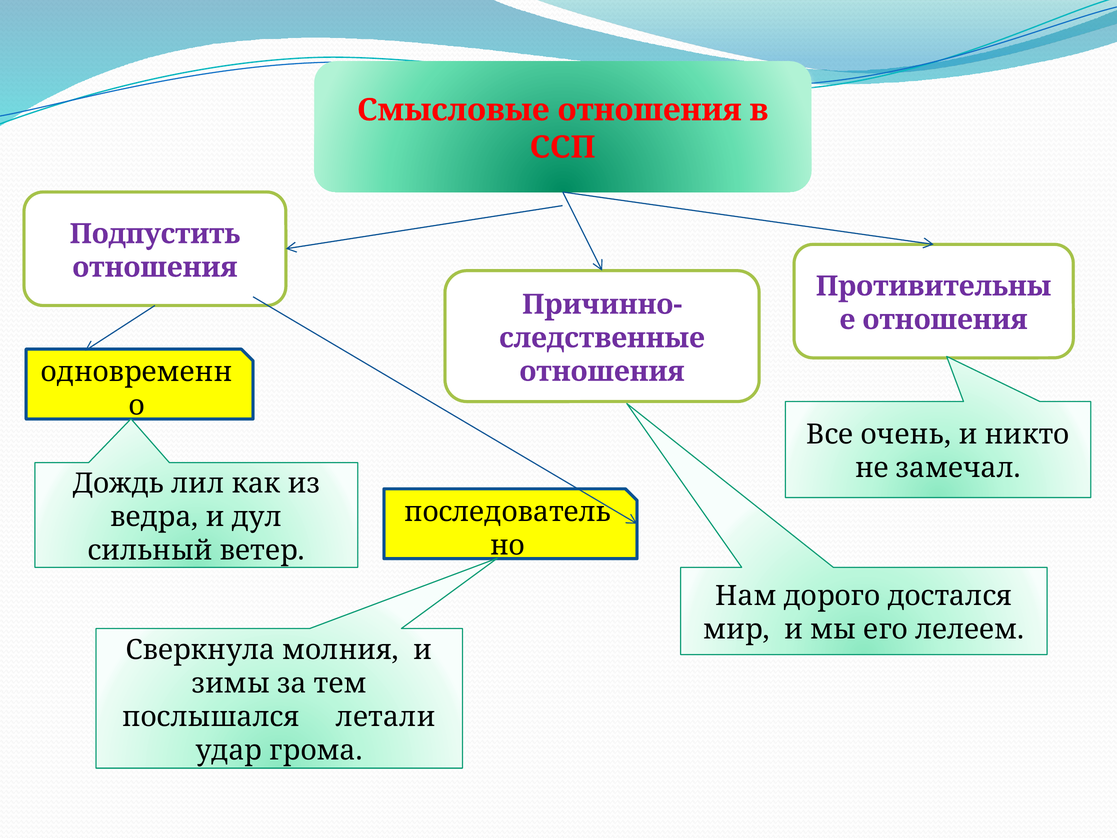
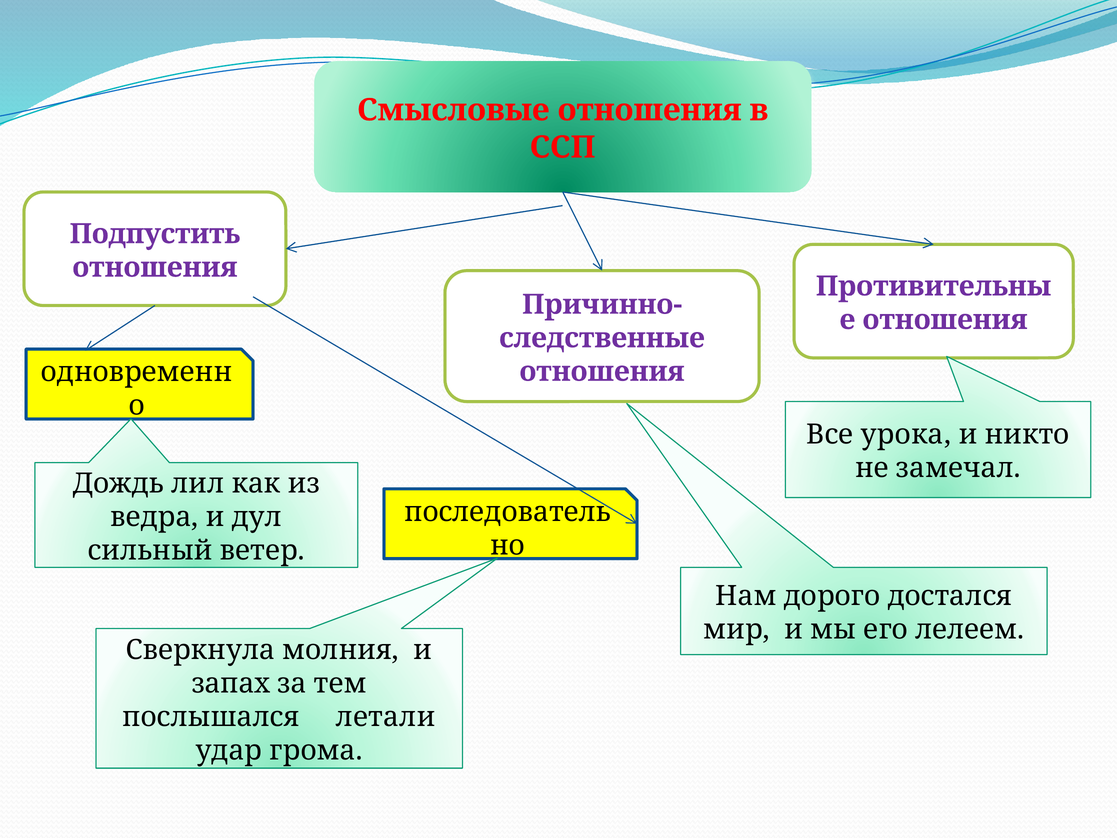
очень: очень -> урока (906, 435)
зимы: зимы -> запах (231, 683)
